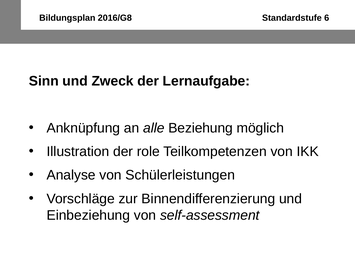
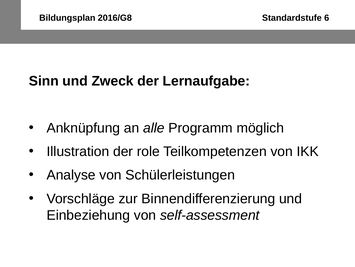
Beziehung: Beziehung -> Programm (201, 128)
